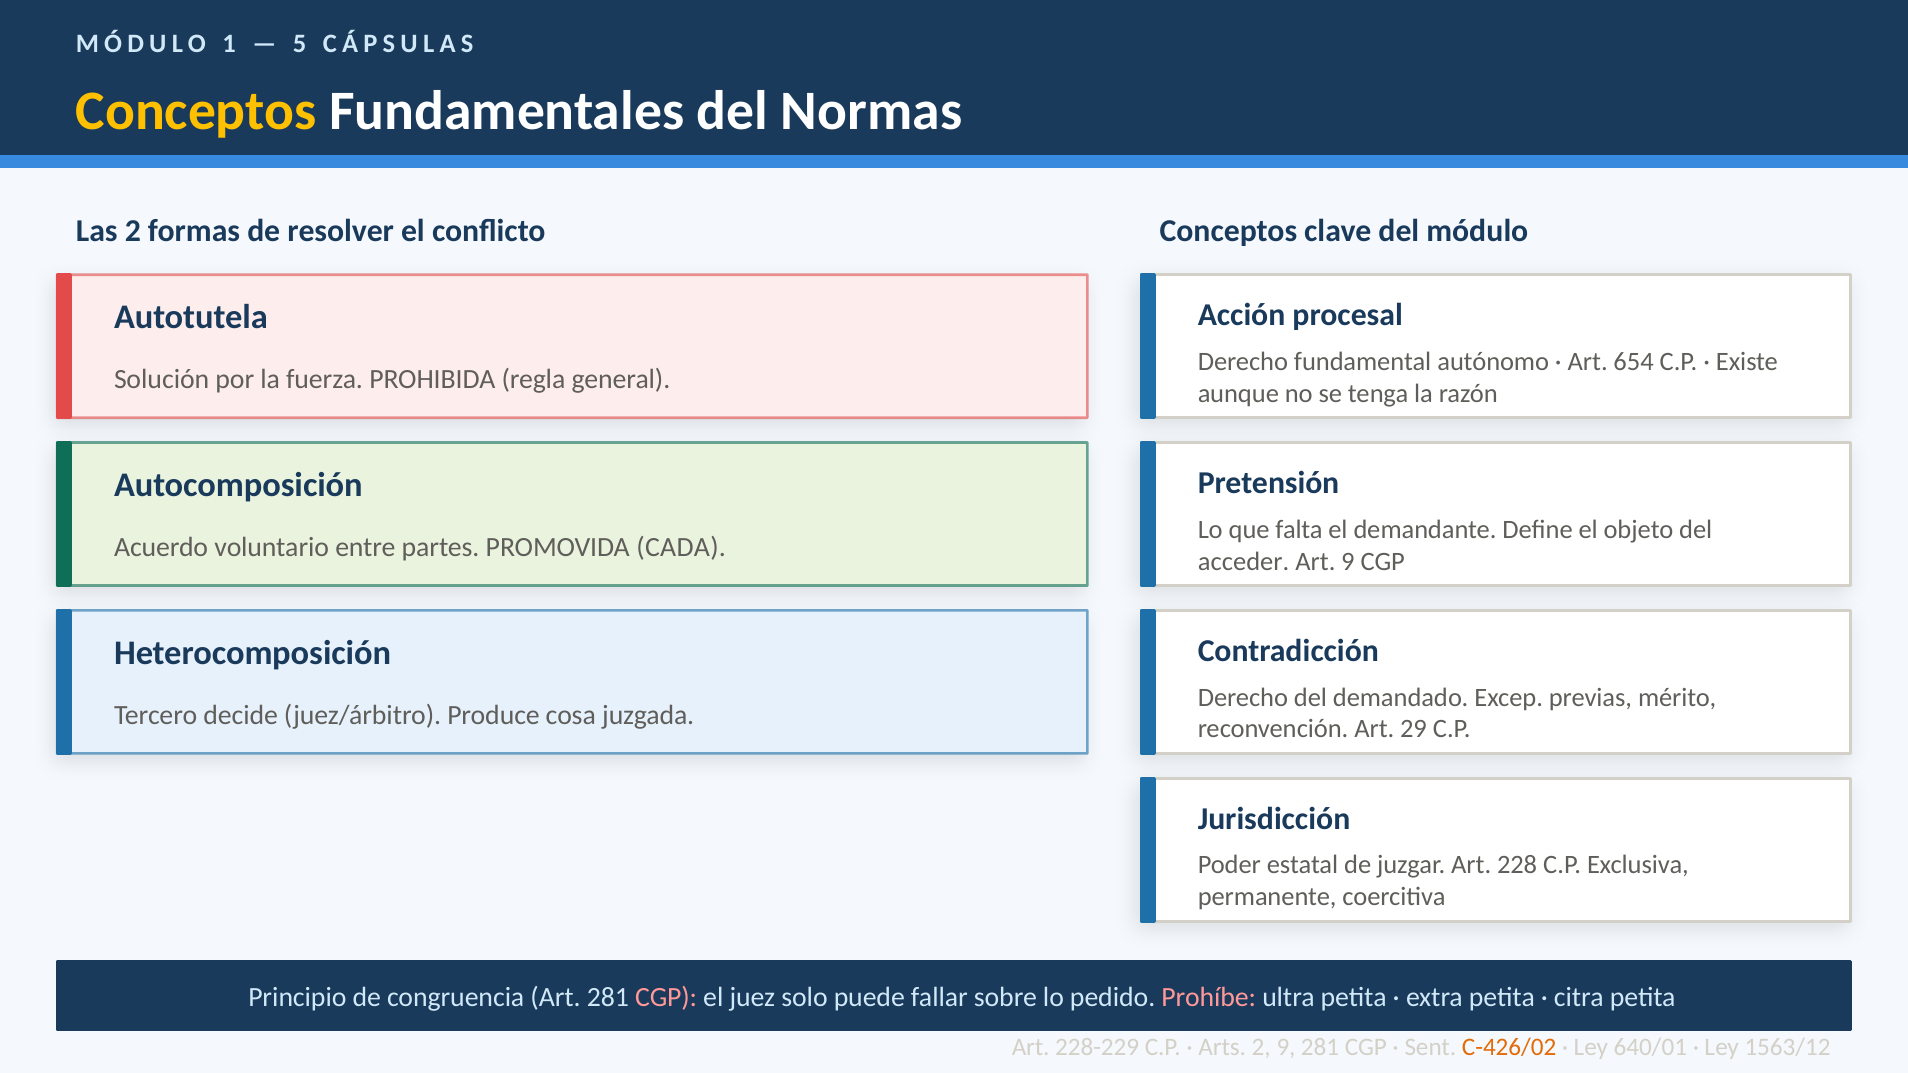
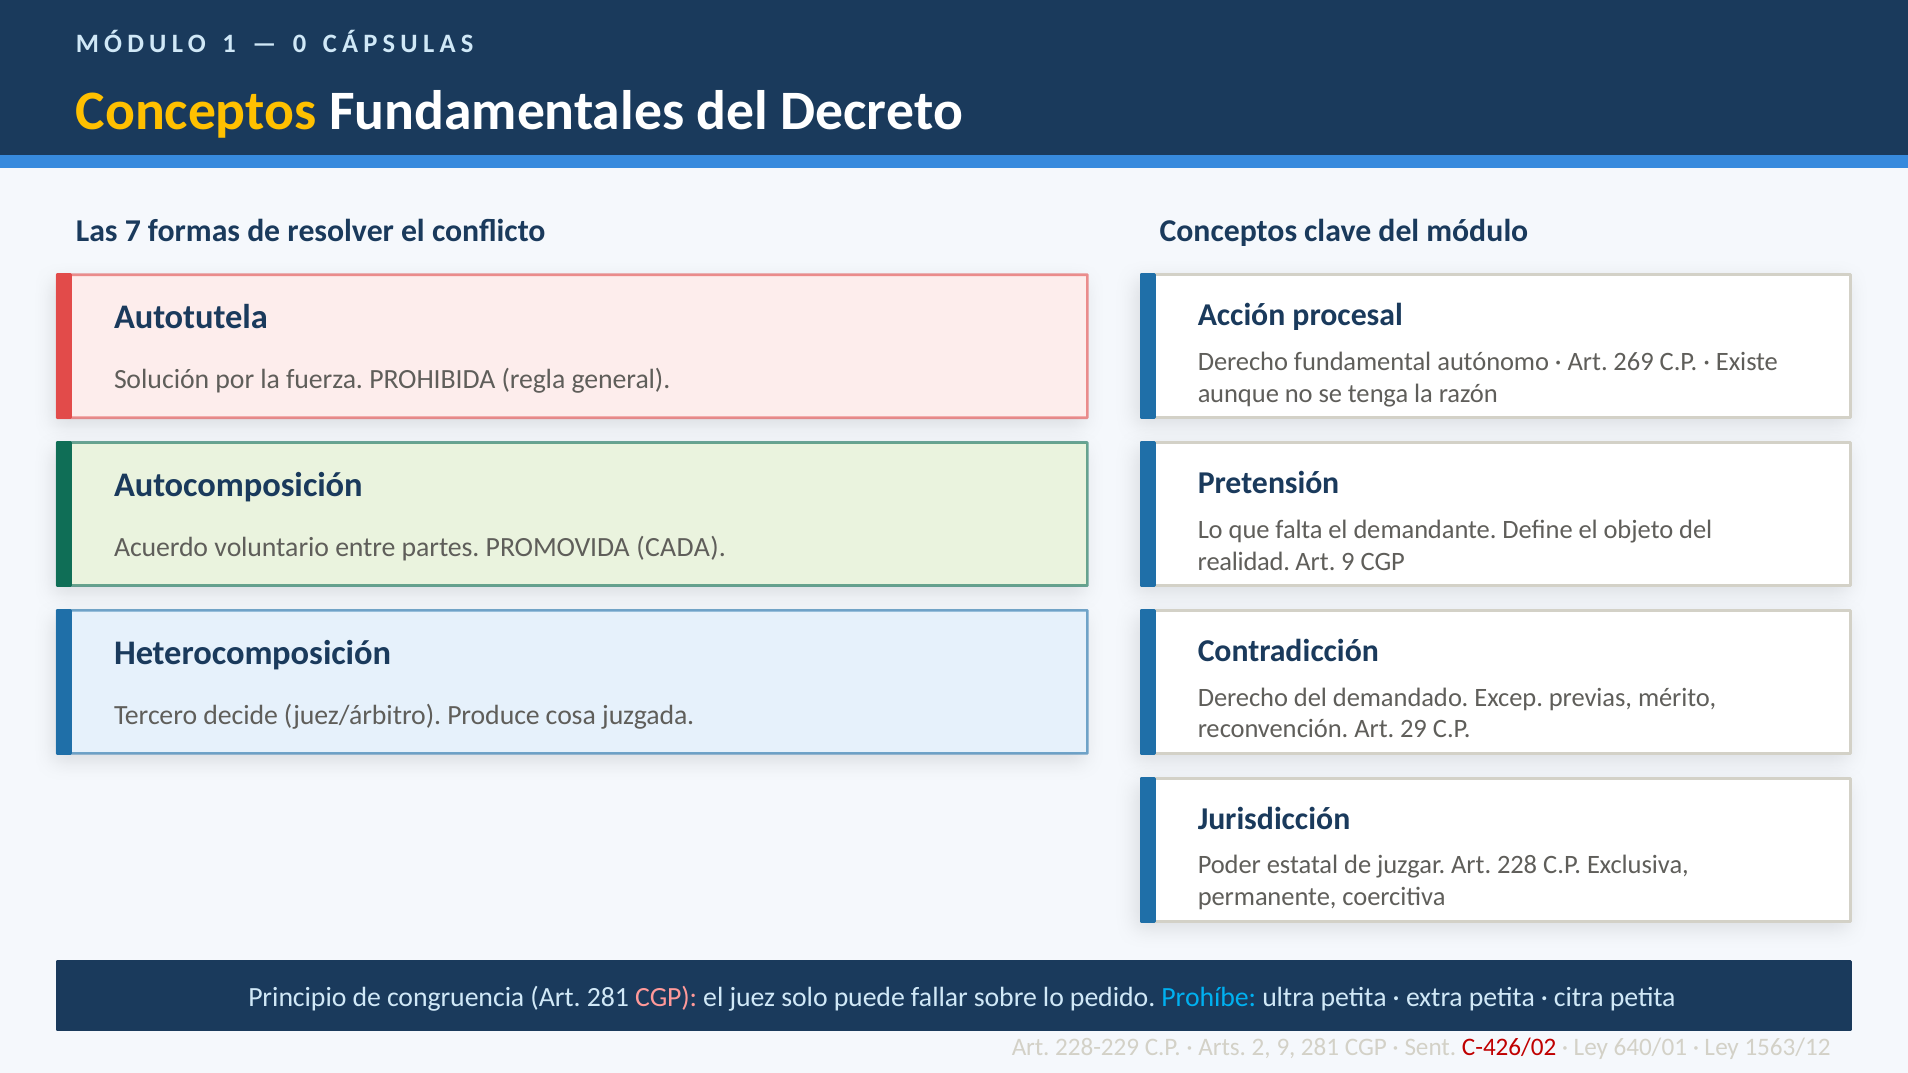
5: 5 -> 0 (300, 44)
Normas: Normas -> Decreto (872, 111)
Las 2: 2 -> 7 (133, 231)
654: 654 -> 269 (1634, 362)
acceder: acceder -> realidad (1244, 561)
Prohíbe colour: pink -> light blue (1209, 998)
C-426/02 colour: orange -> red (1509, 1047)
